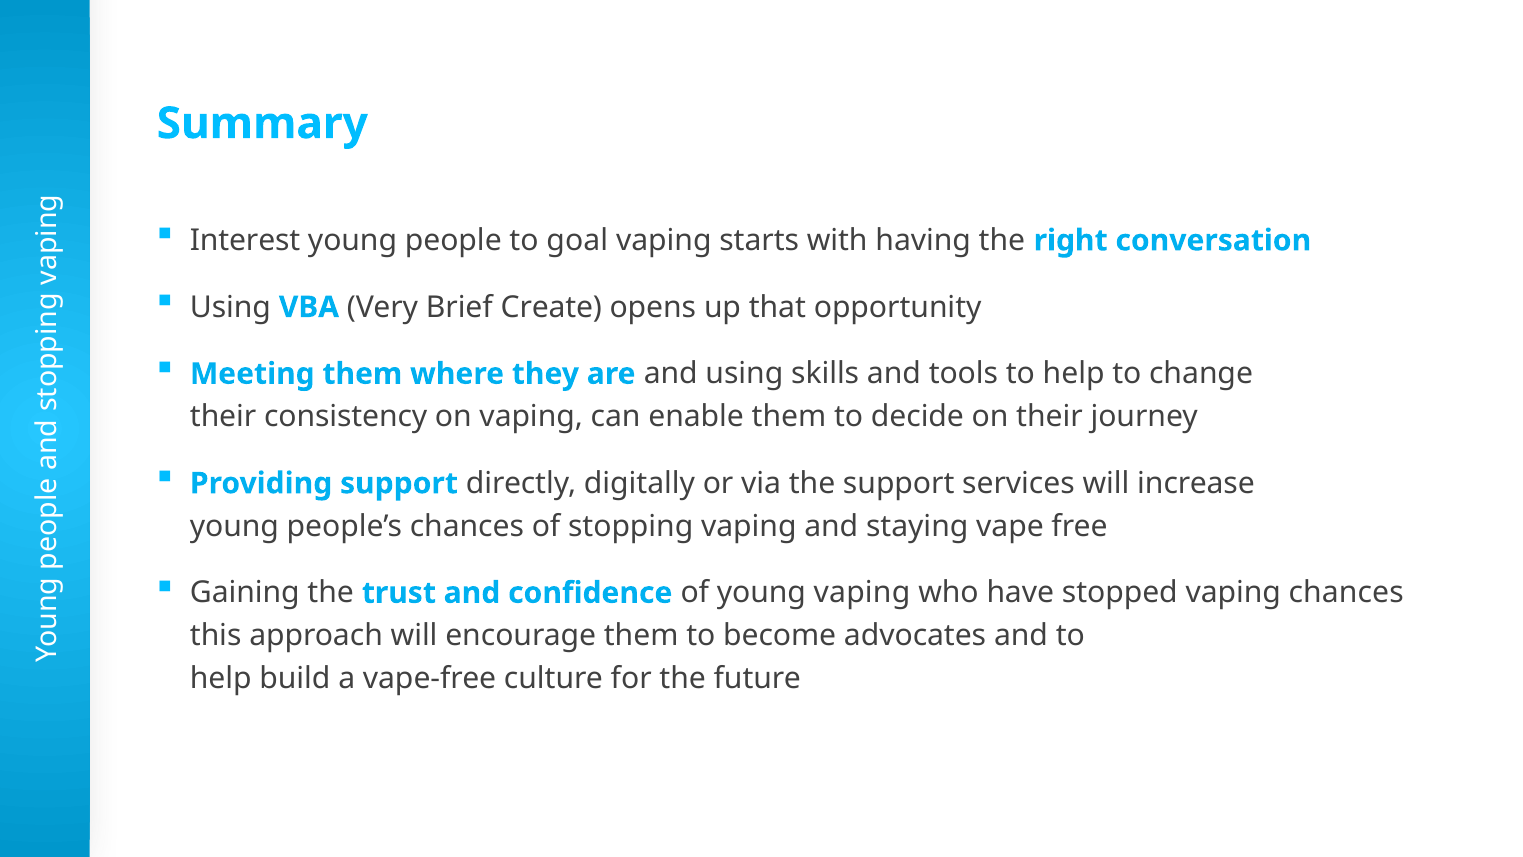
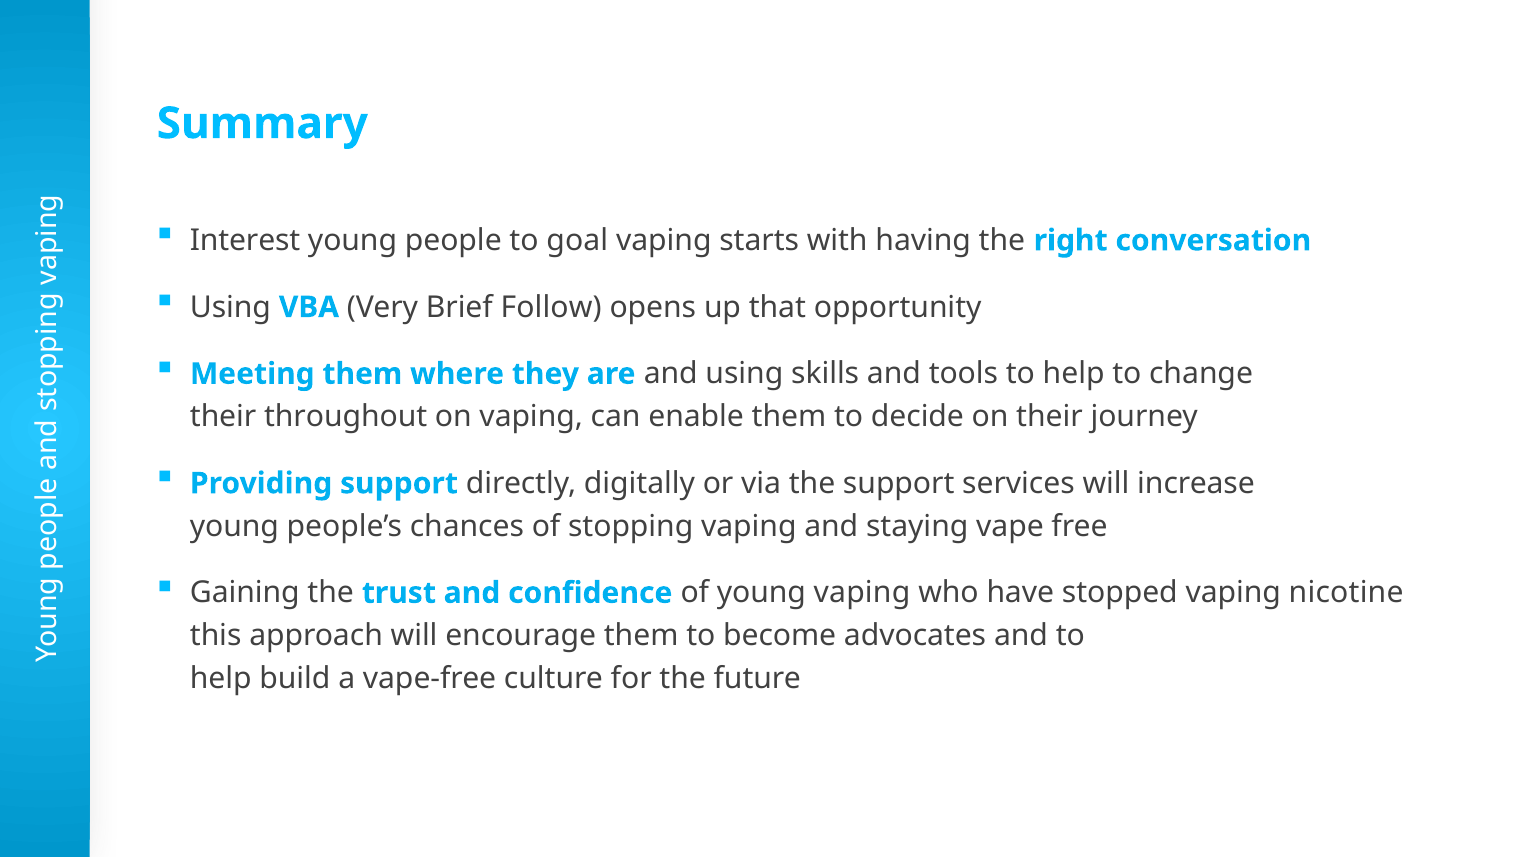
Create: Create -> Follow (551, 307)
consistency: consistency -> throughout (346, 417)
vaping chances: chances -> nicotine (1346, 593)
